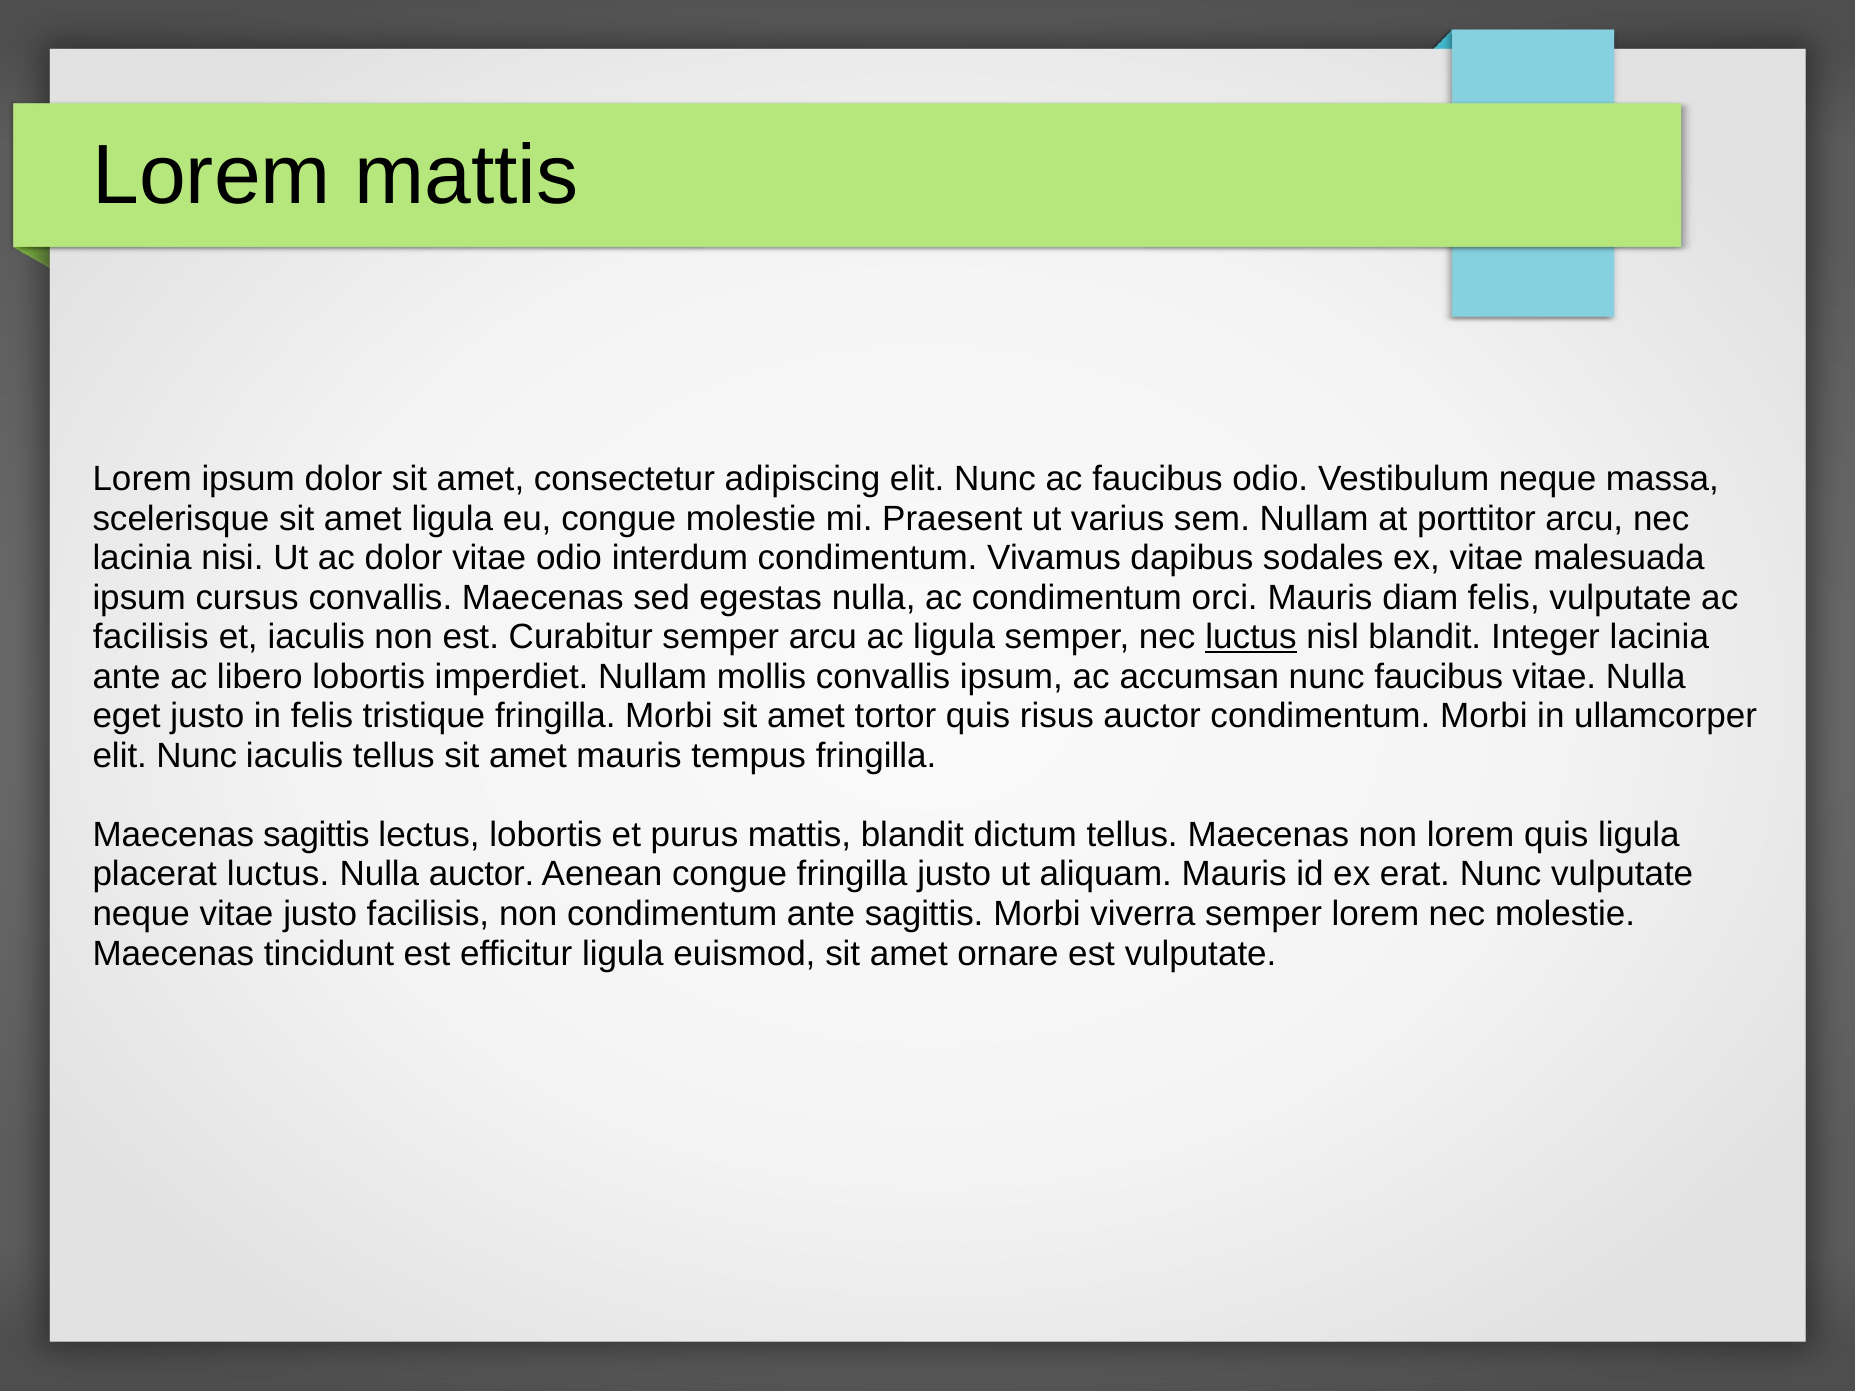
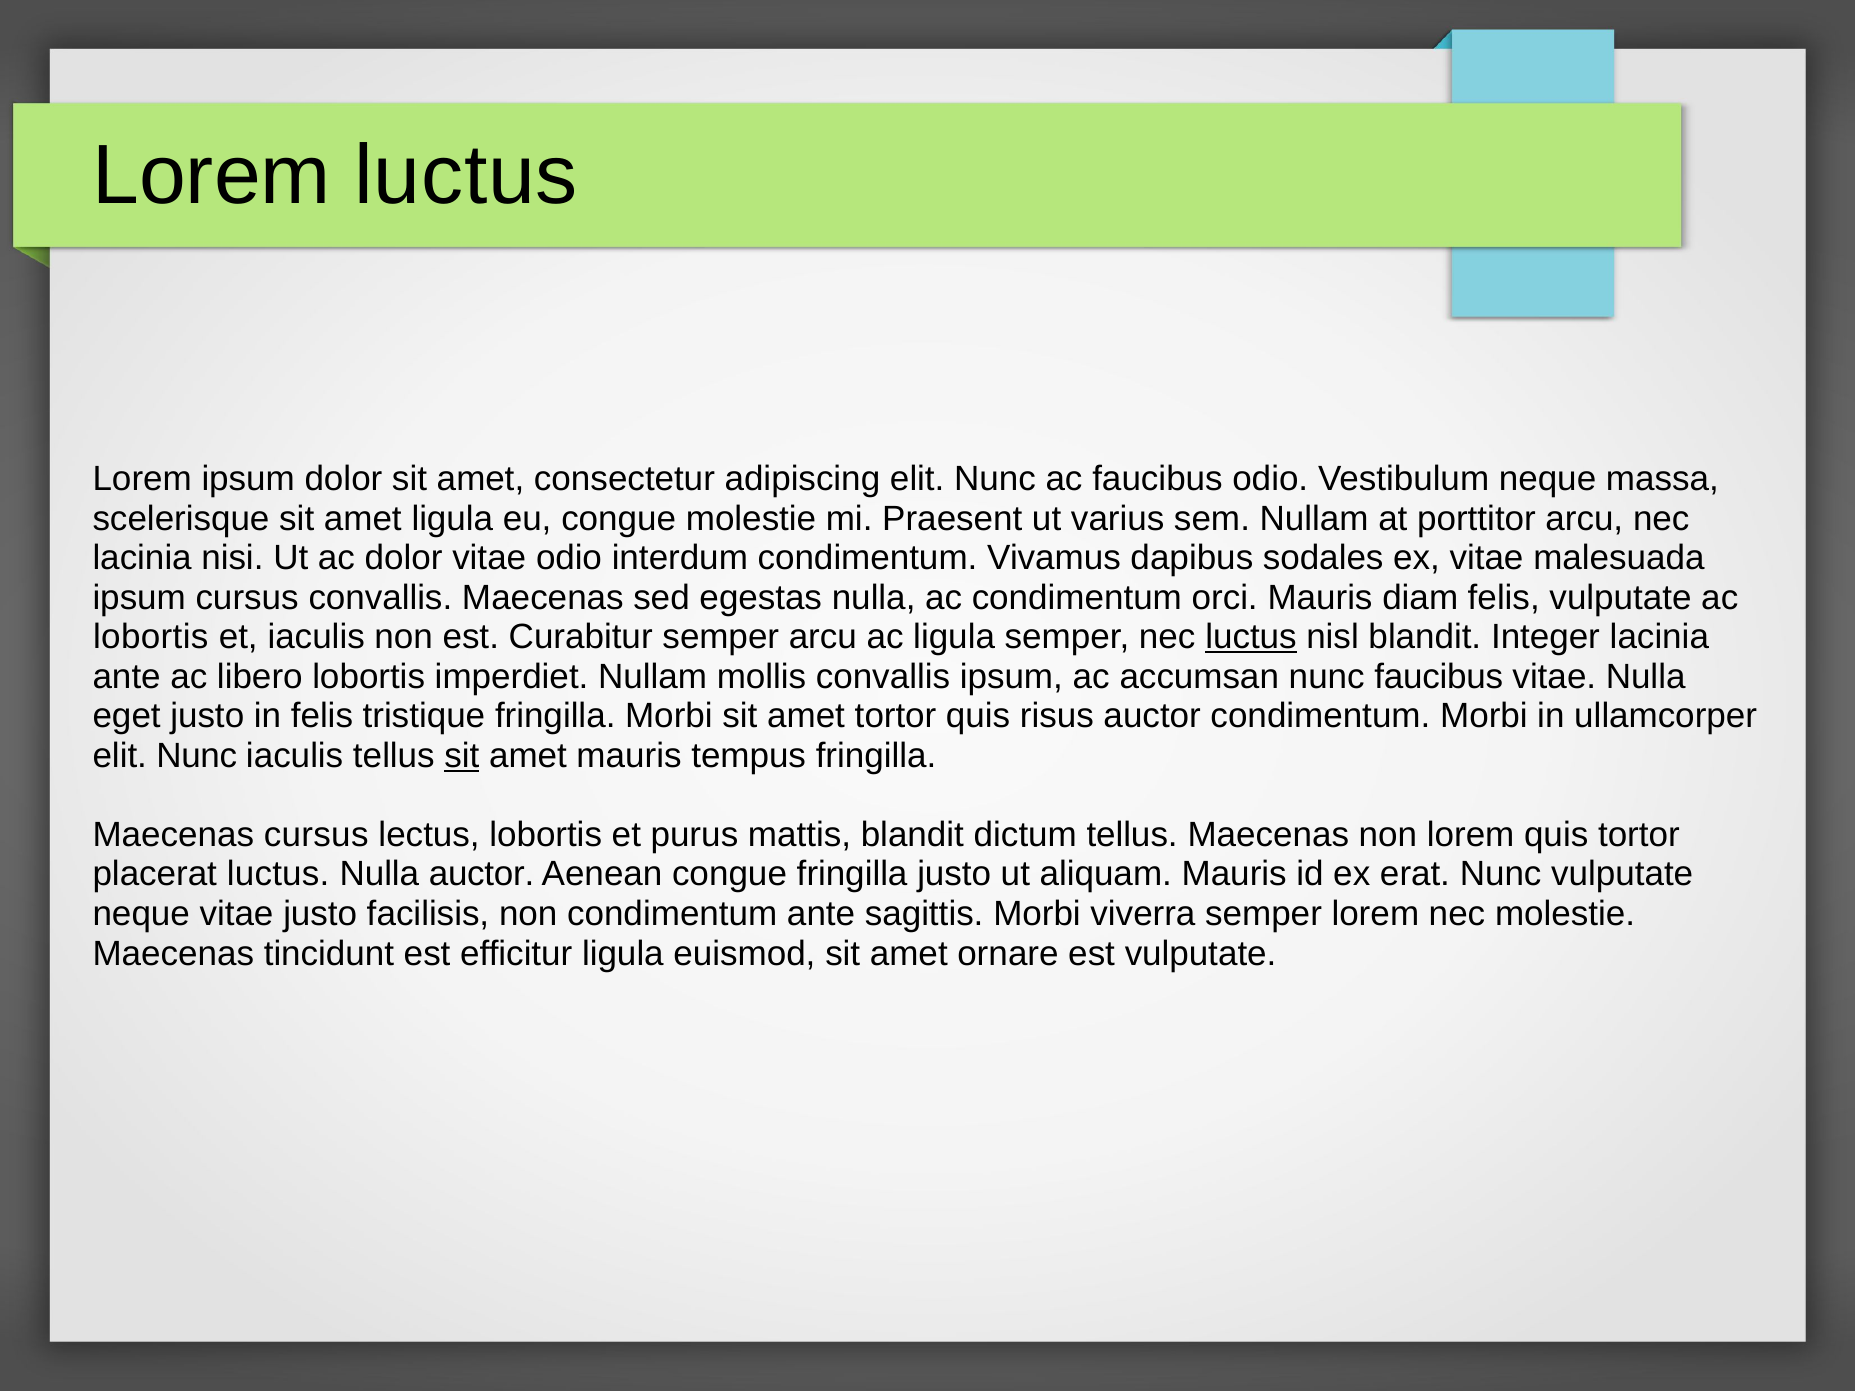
Lorem mattis: mattis -> luctus (466, 176)
facilisis: facilisis -> lobortis (151, 637)
sit underline: none -> present (462, 756)
Maecenas sagittis: sagittis -> cursus (316, 835)
quis ligula: ligula -> tortor (1639, 835)
